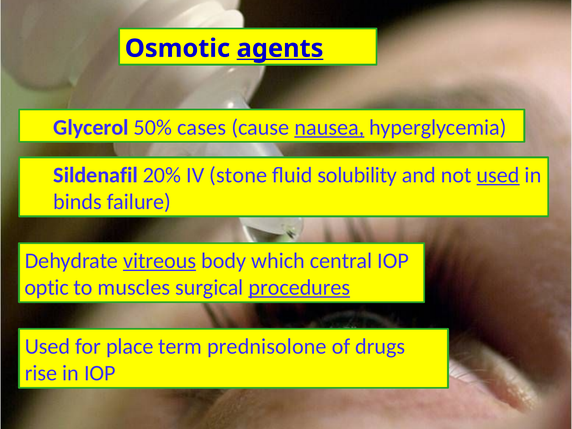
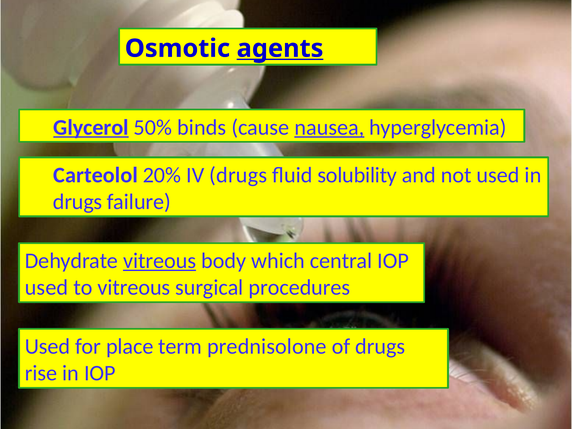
Glycerol underline: none -> present (91, 127)
cases: cases -> binds (202, 127)
Sildenafil: Sildenafil -> Carteolol (96, 175)
IV stone: stone -> drugs (238, 175)
used underline: present -> none (498, 175)
binds: binds -> drugs (78, 202)
optic: optic -> used (47, 288)
to muscles: muscles -> vitreous (134, 288)
procedures underline: present -> none (299, 288)
